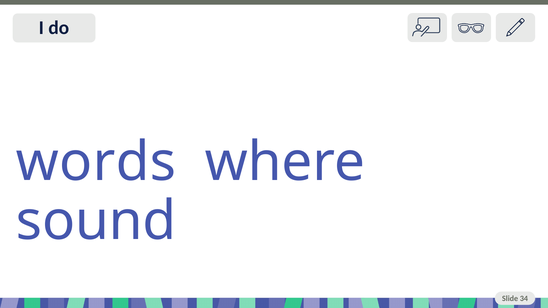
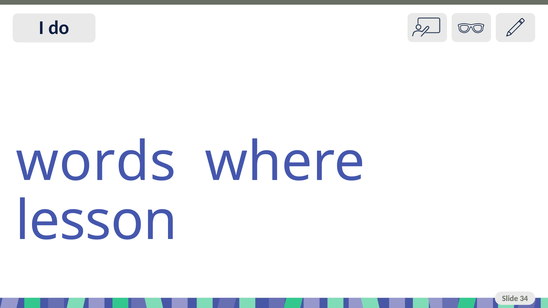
sound: sound -> lesson (96, 221)
